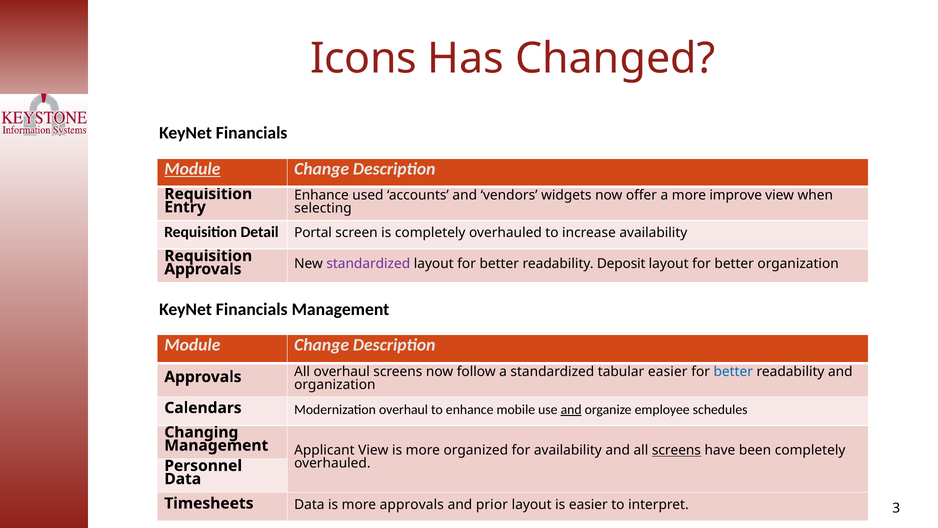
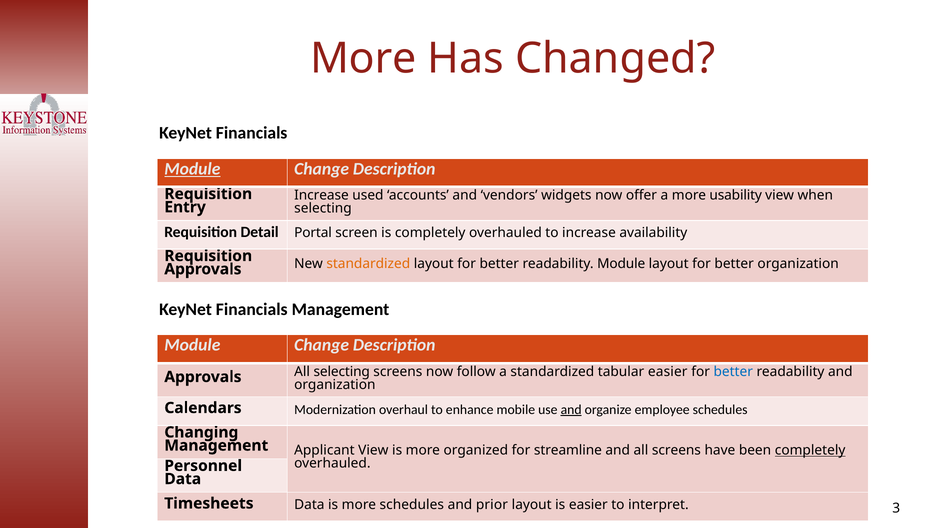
Icons: Icons -> More (363, 59)
Enhance: Enhance -> Increase (322, 195)
improve: improve -> usability (736, 195)
standardized colour: purple -> orange (368, 264)
readability Deposit: Deposit -> Module (621, 264)
All overhaul: overhaul -> selecting (342, 371)
for availability: availability -> streamline (568, 450)
screens underline: present -> none (676, 450)
completely underline: none -> present (810, 450)
more approvals: approvals -> schedules (412, 504)
